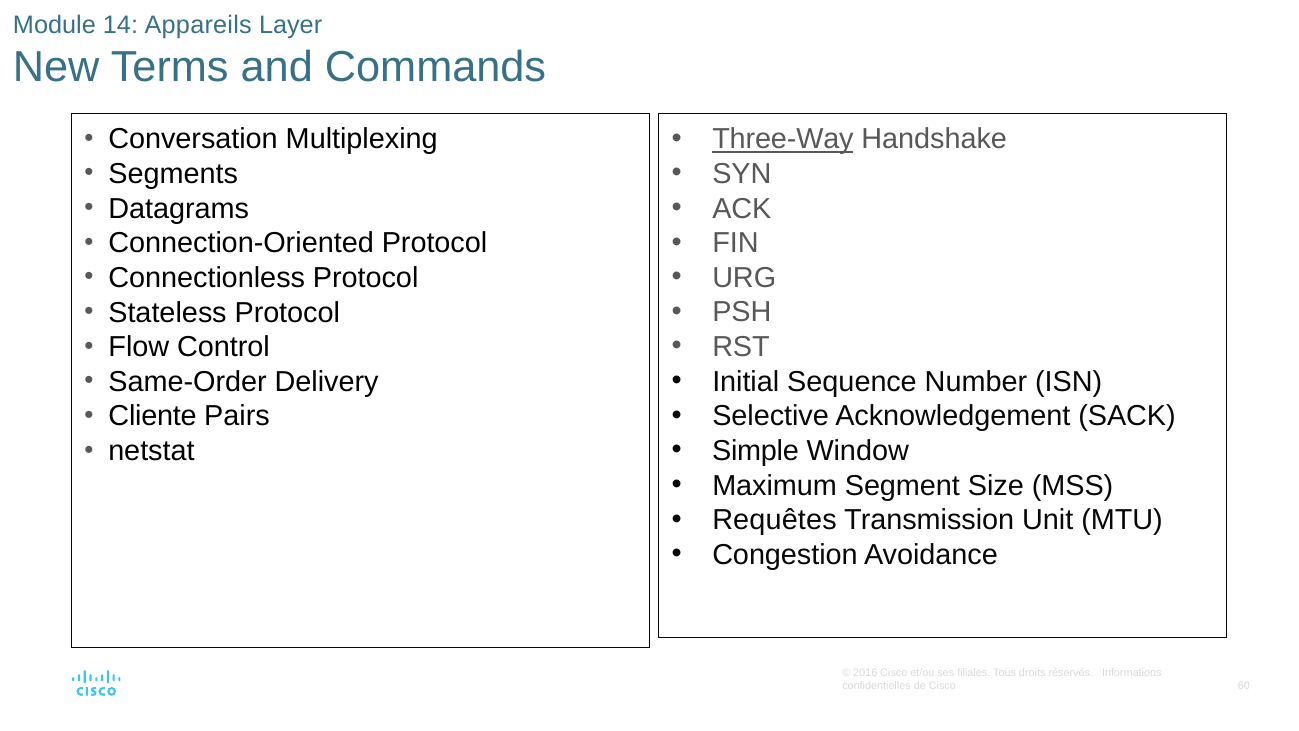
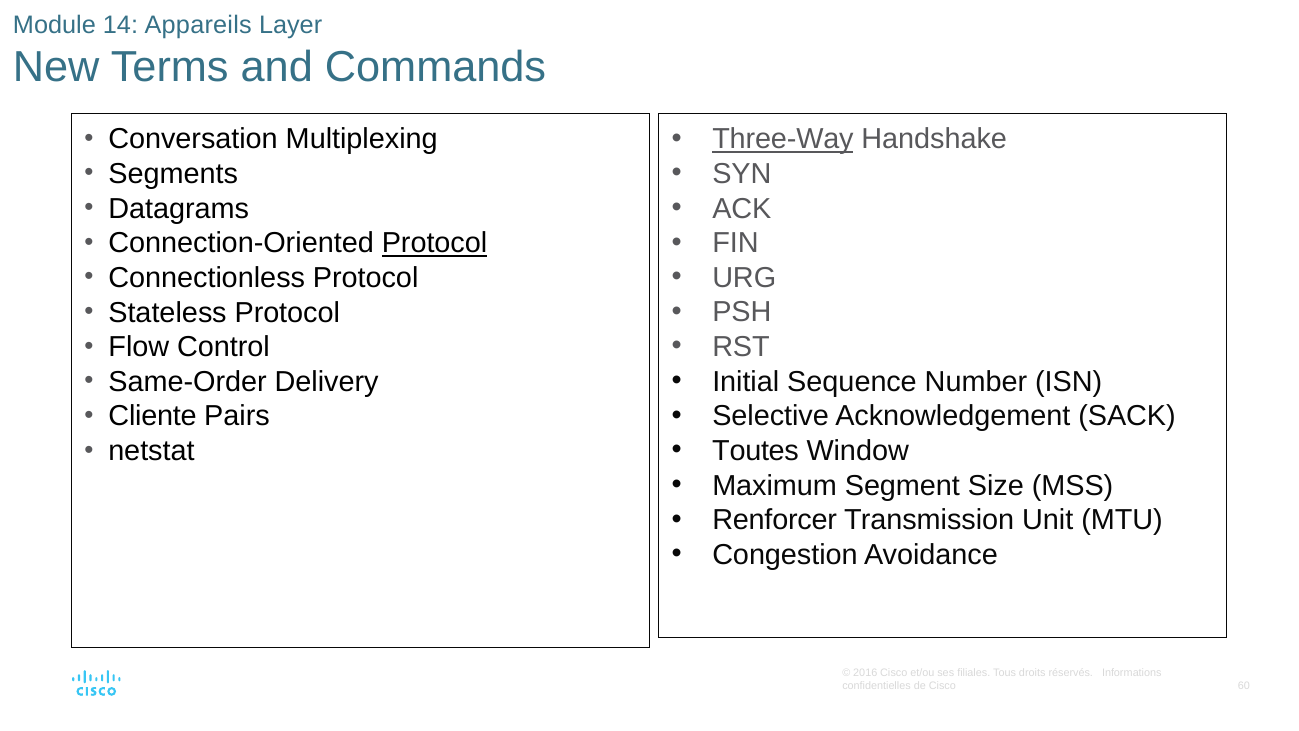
Protocol underline: none -> present (435, 243)
Simple: Simple -> Toutes (756, 451)
Requêtes: Requêtes -> Renforcer (775, 520)
